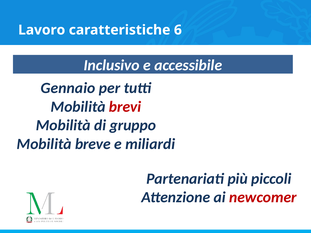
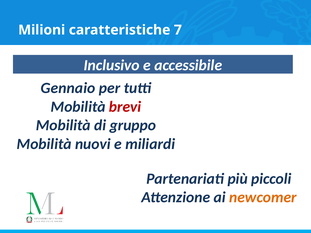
Lavoro: Lavoro -> Milioni (42, 30)
6: 6 -> 7 (178, 30)
breve: breve -> nuovi (93, 144)
newcomer colour: red -> orange (263, 198)
